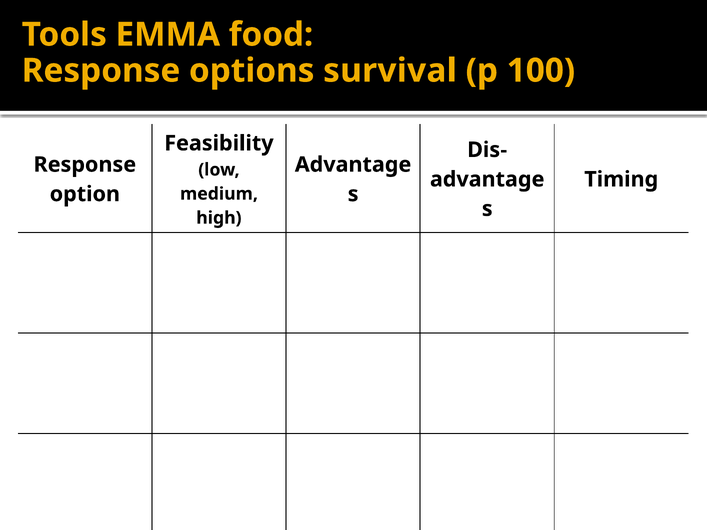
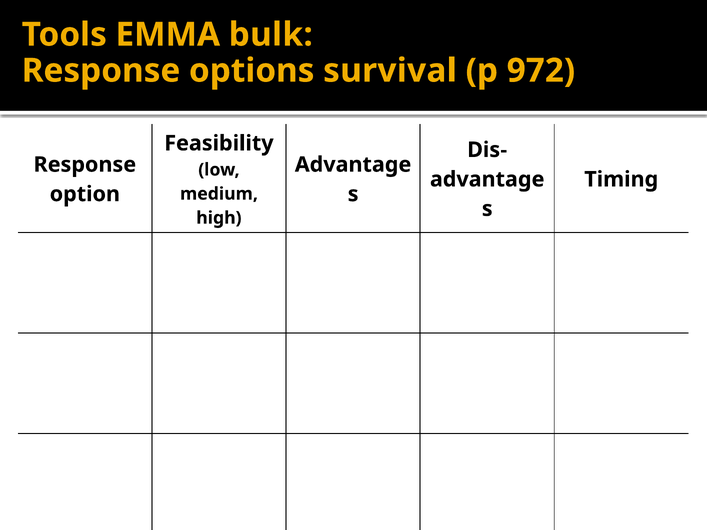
food: food -> bulk (271, 35)
100: 100 -> 972 (541, 71)
